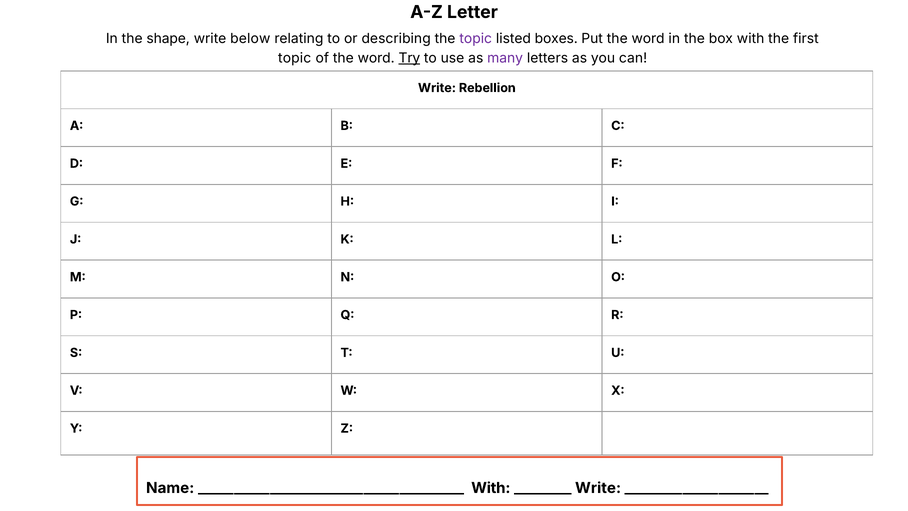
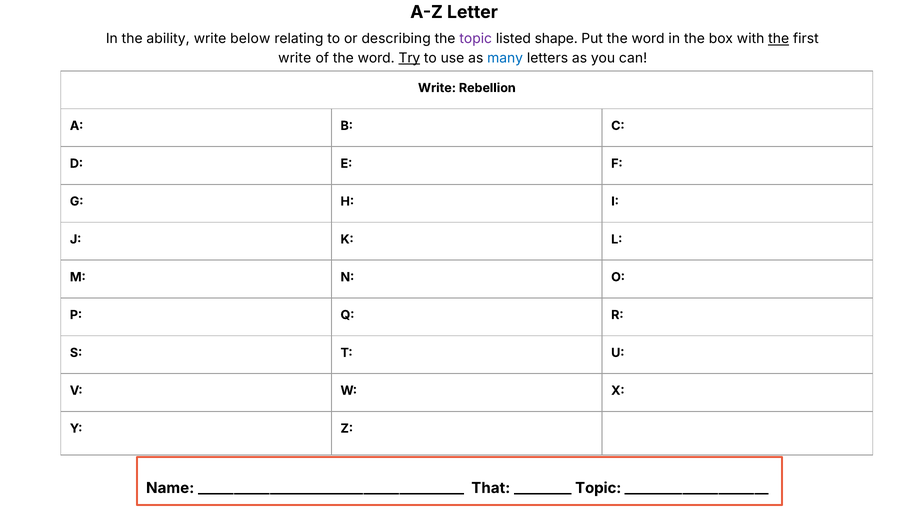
shape: shape -> ability (168, 39)
boxes: boxes -> shape (556, 39)
the underline: none -> present (779, 39)
topic: topic -> write (295, 58)
many colour: purple -> blue (505, 58)
With: With -> That (491, 488)
Write: Write -> Topic (598, 488)
